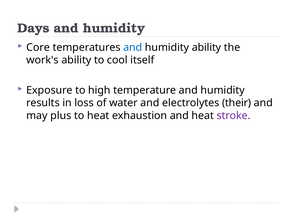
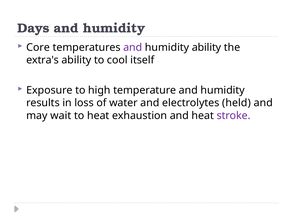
and colour: blue -> purple (133, 48)
work's: work's -> extra's (43, 60)
their: their -> held (236, 103)
plus: plus -> wait (61, 116)
